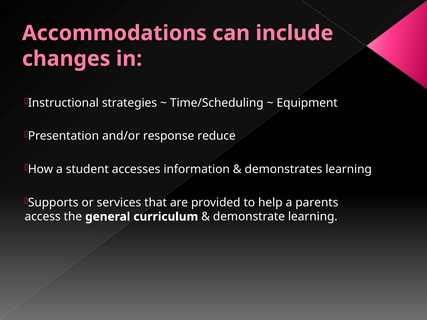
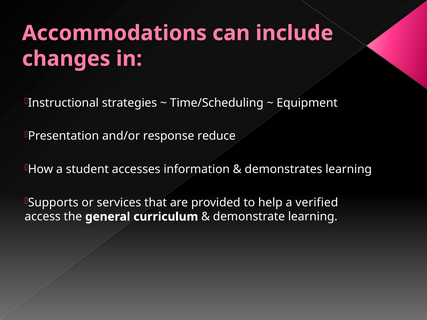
parents: parents -> verified (317, 203)
